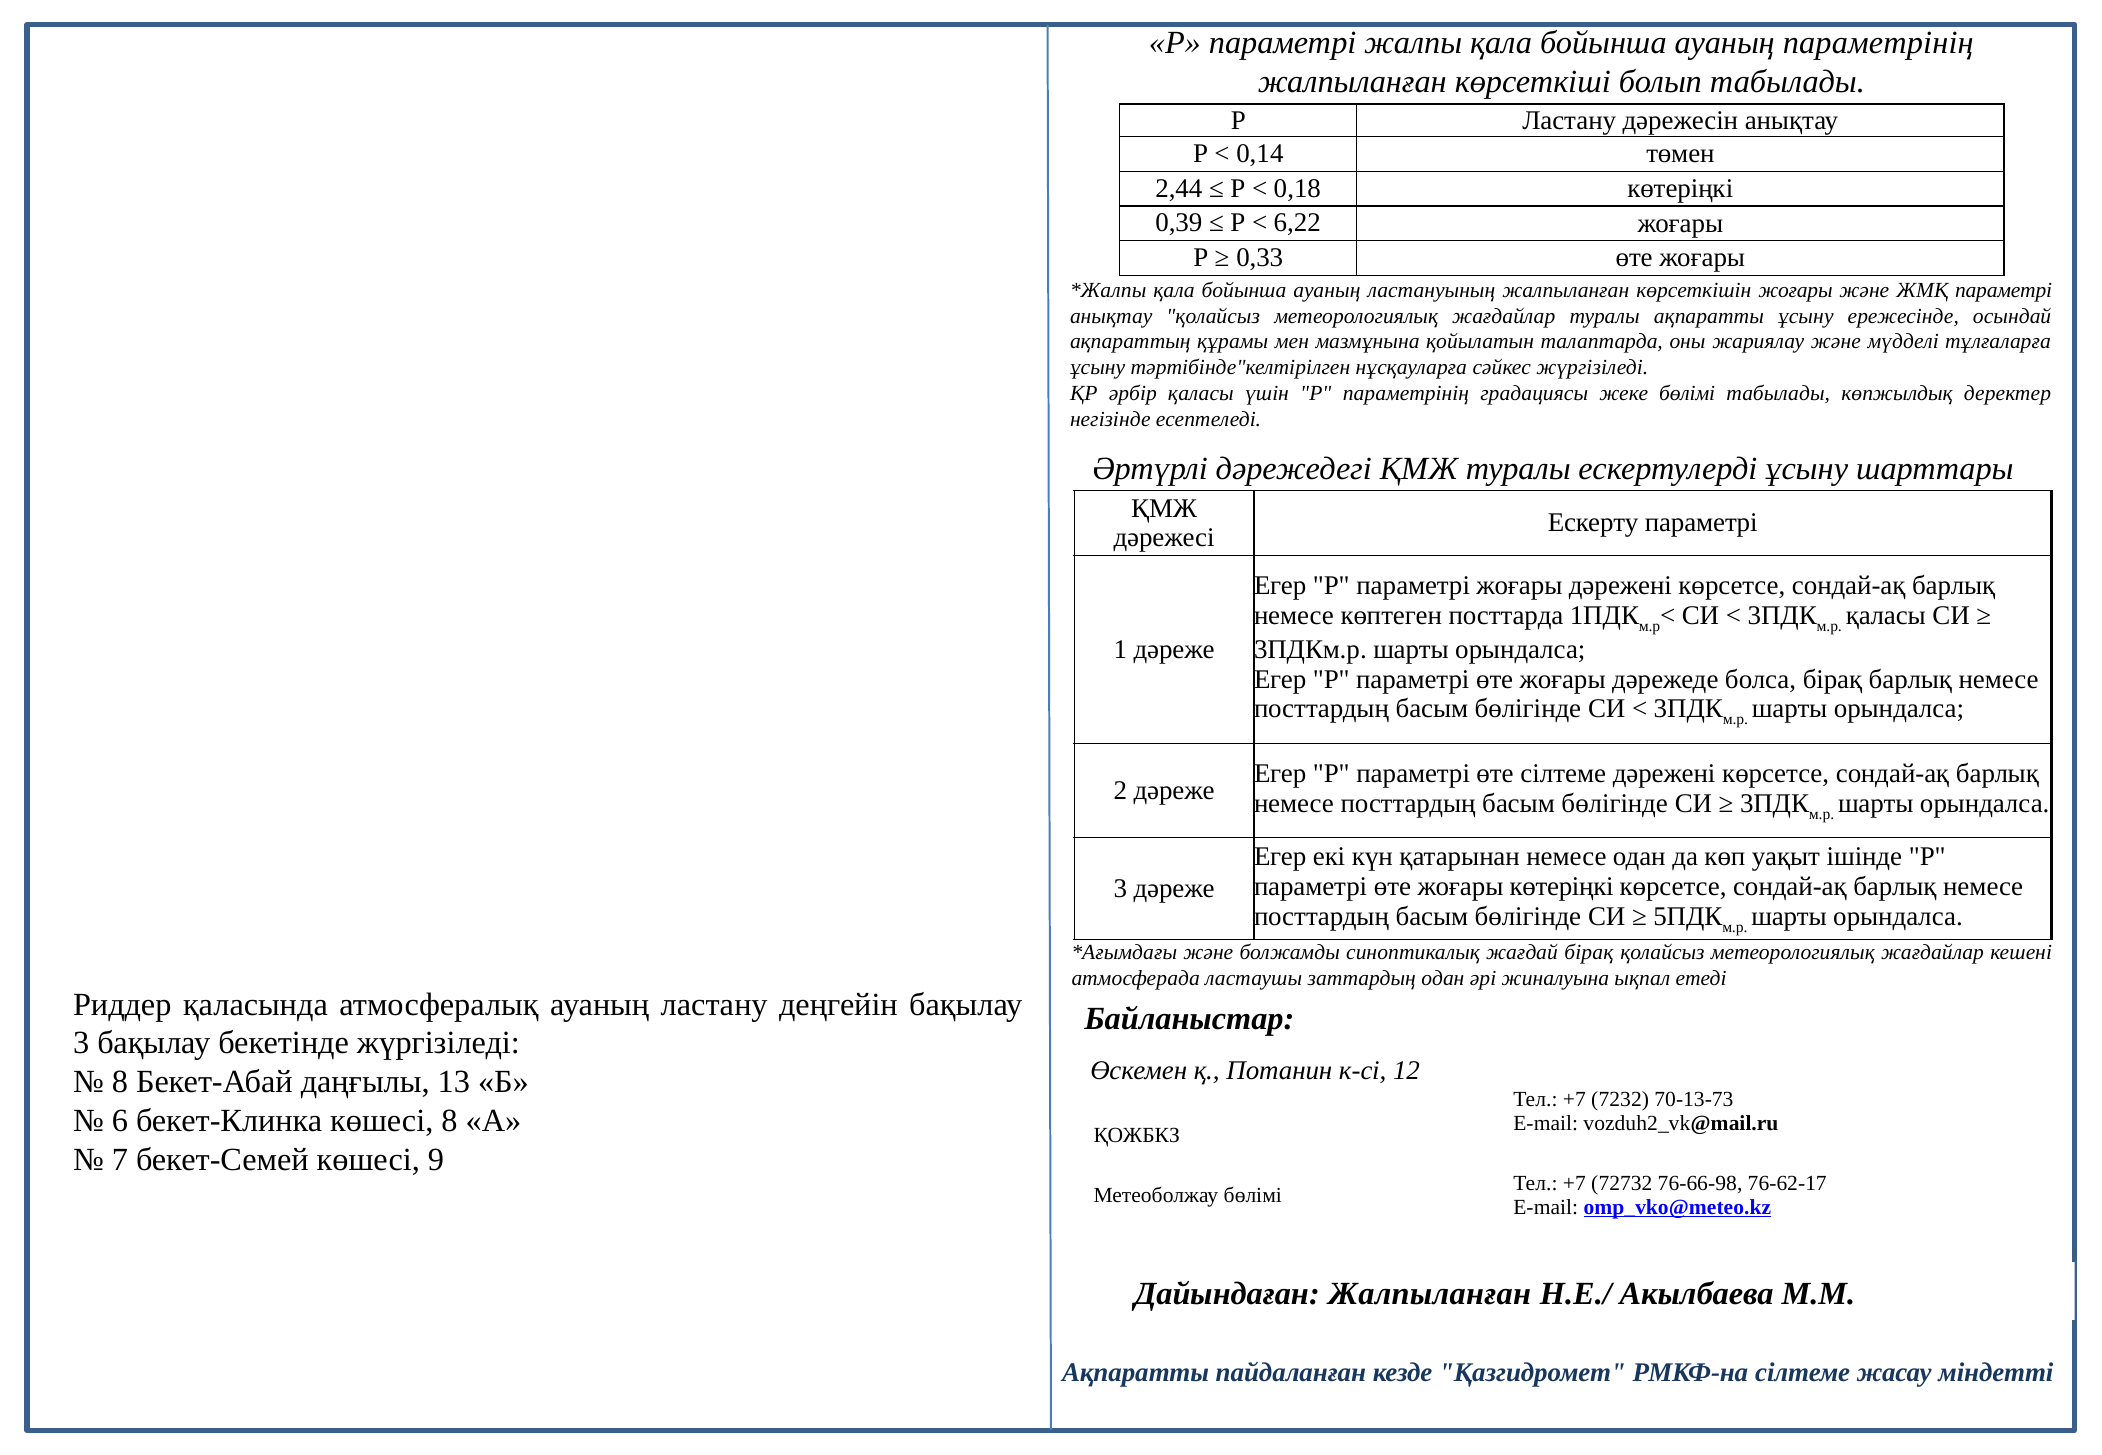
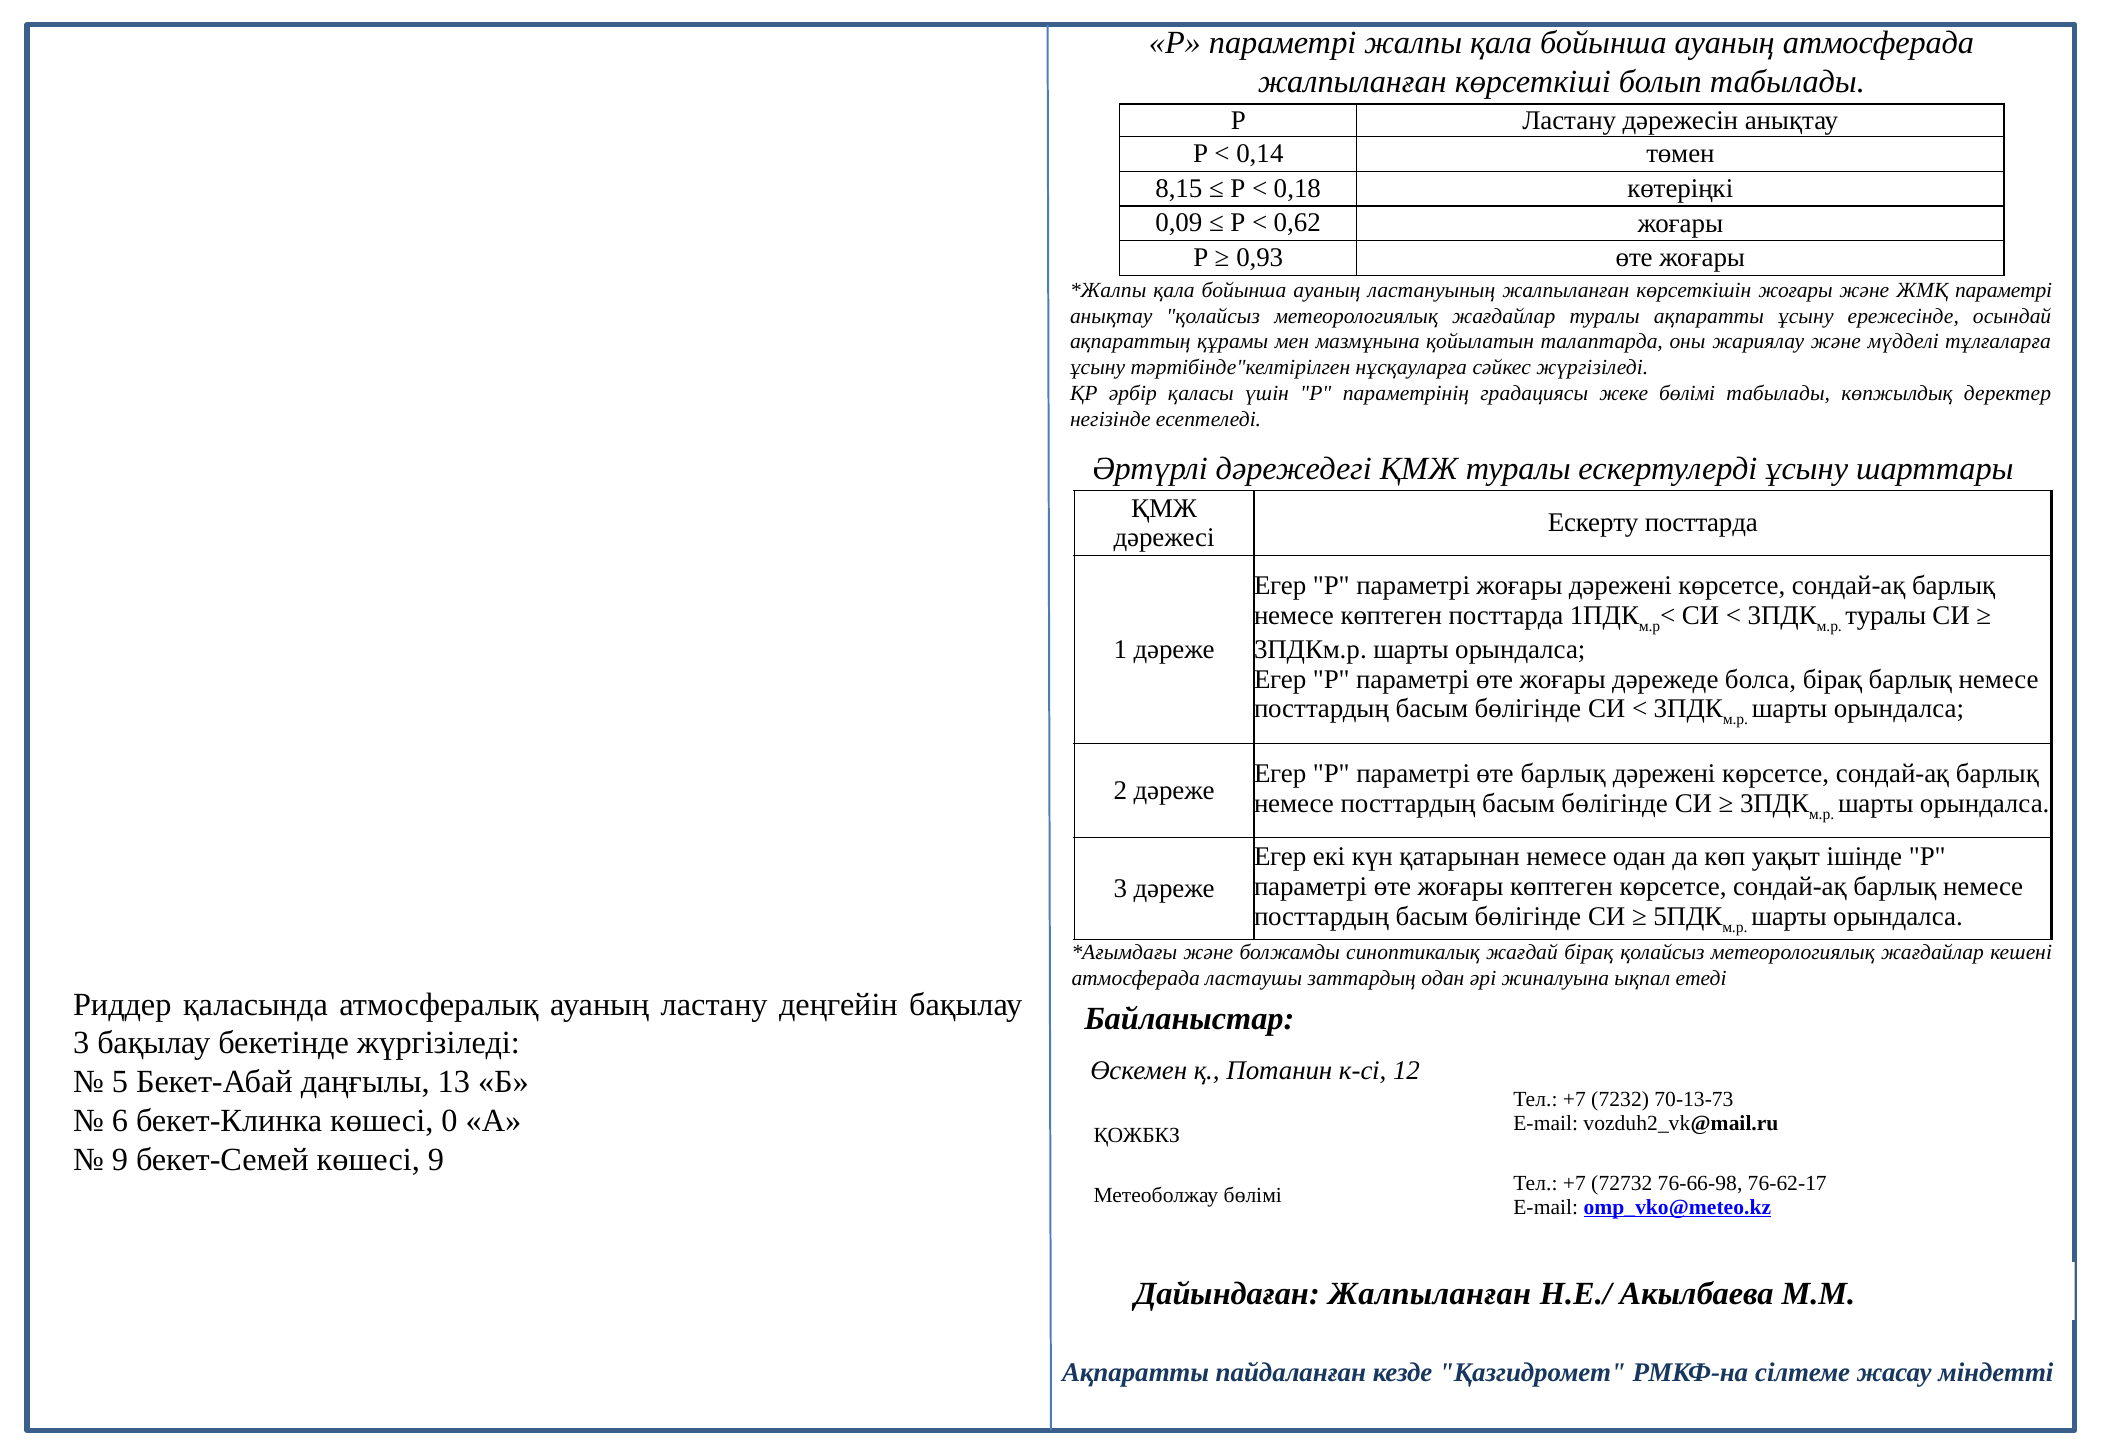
ауаның параметрінің: параметрінің -> атмосферада (1878, 43)
2,44: 2,44 -> 8,15 (1179, 188)
0,39: 0,39 -> 0,09 (1179, 223)
6,22: 6,22 -> 0,62 (1297, 223)
0,33: 0,33 -> 0,93 (1260, 258)
Ескерту параметрі: параметрі -> посттарда (1701, 523)
қаласы: қаласы -> туралы (1886, 616)
өте сілтеме: сілтеме -> барлық (1563, 774)
жоғары көтеріңкі: көтеріңкі -> көптеген (1561, 887)
8: 8 -> 5 (120, 1082)
көшесі 8: 8 -> 0 (450, 1121)
7: 7 -> 9 (120, 1160)
